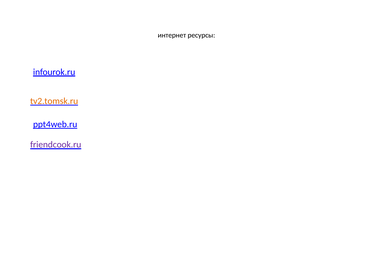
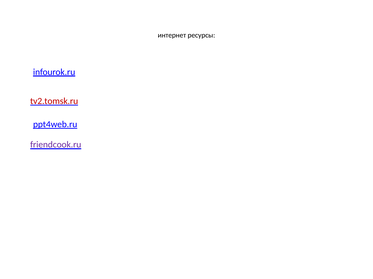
tv2.tomsk.ru colour: orange -> red (54, 101)
